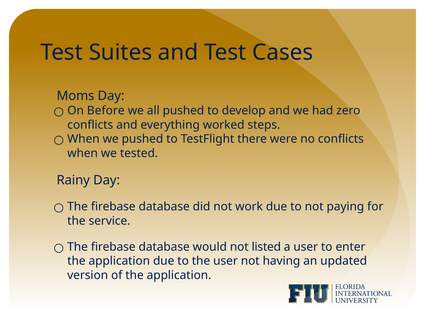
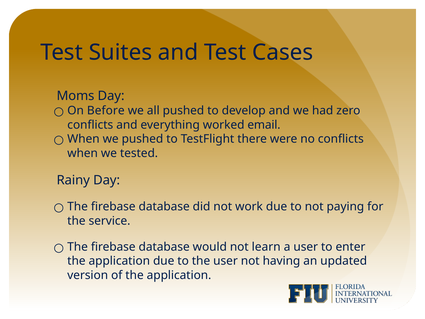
steps: steps -> email (264, 125)
listed: listed -> learn (266, 247)
